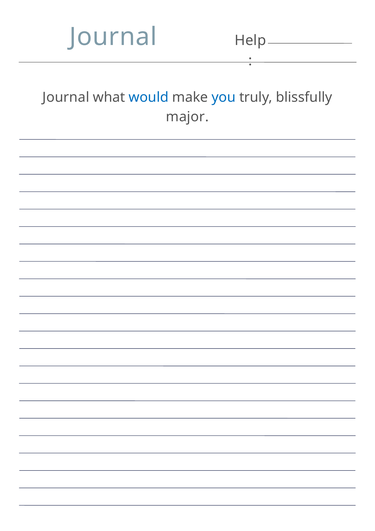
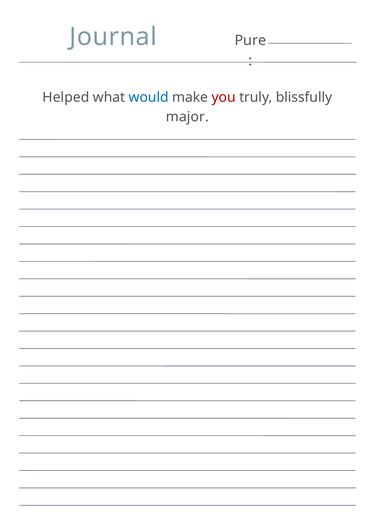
Help: Help -> Pure (250, 40)
Journal: Journal -> Helped (66, 97)
you colour: blue -> red (224, 97)
